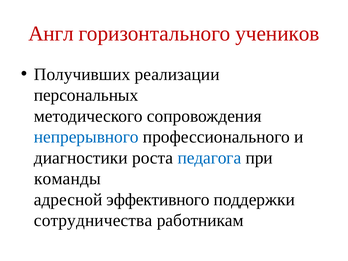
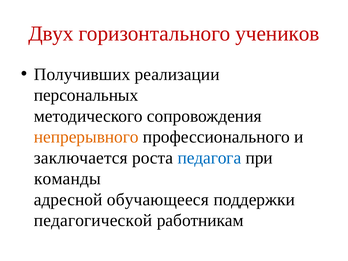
Англ: Англ -> Двух (51, 34)
непрерывного colour: blue -> orange (86, 137)
диагностики: диагностики -> заключается (81, 158)
эффективного: эффективного -> обучающееся (158, 200)
сотрудничества: сотрудничества -> педагогической (93, 220)
